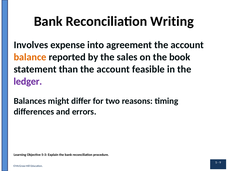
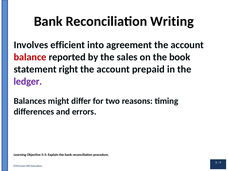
expense: expense -> efficient (68, 45)
balance colour: orange -> red (30, 57)
than: than -> right (68, 69)
feasible: feasible -> prepaid (148, 69)
